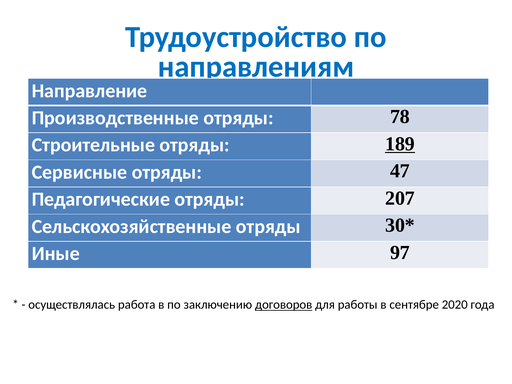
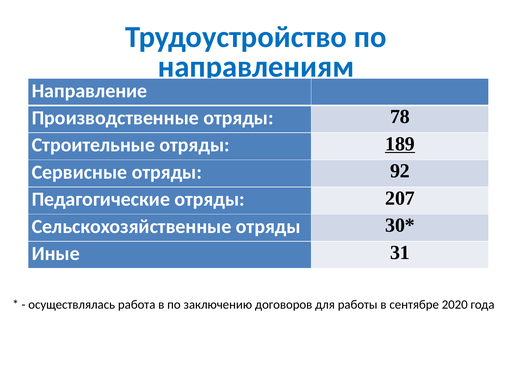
47: 47 -> 92 (400, 171)
97: 97 -> 31 (400, 252)
договоров underline: present -> none (284, 305)
